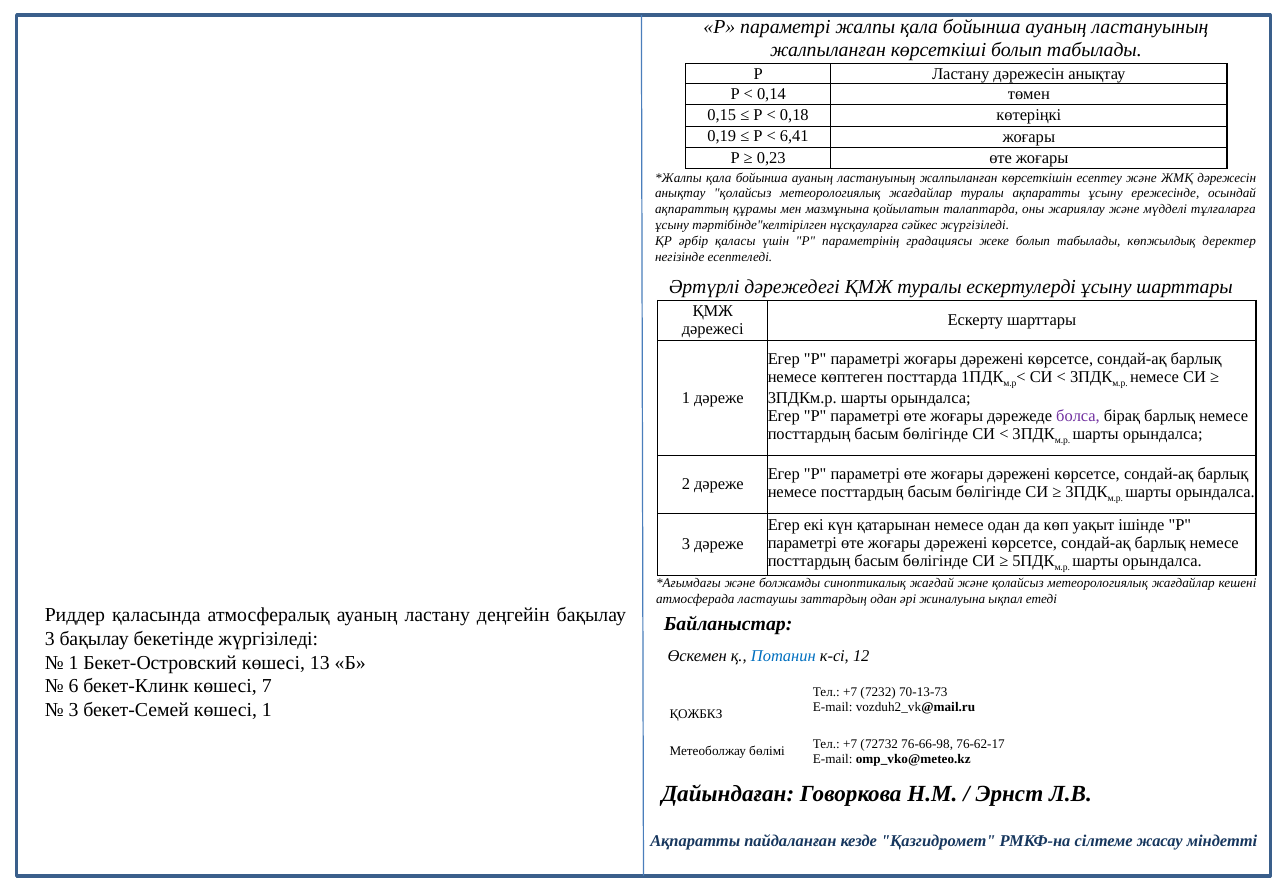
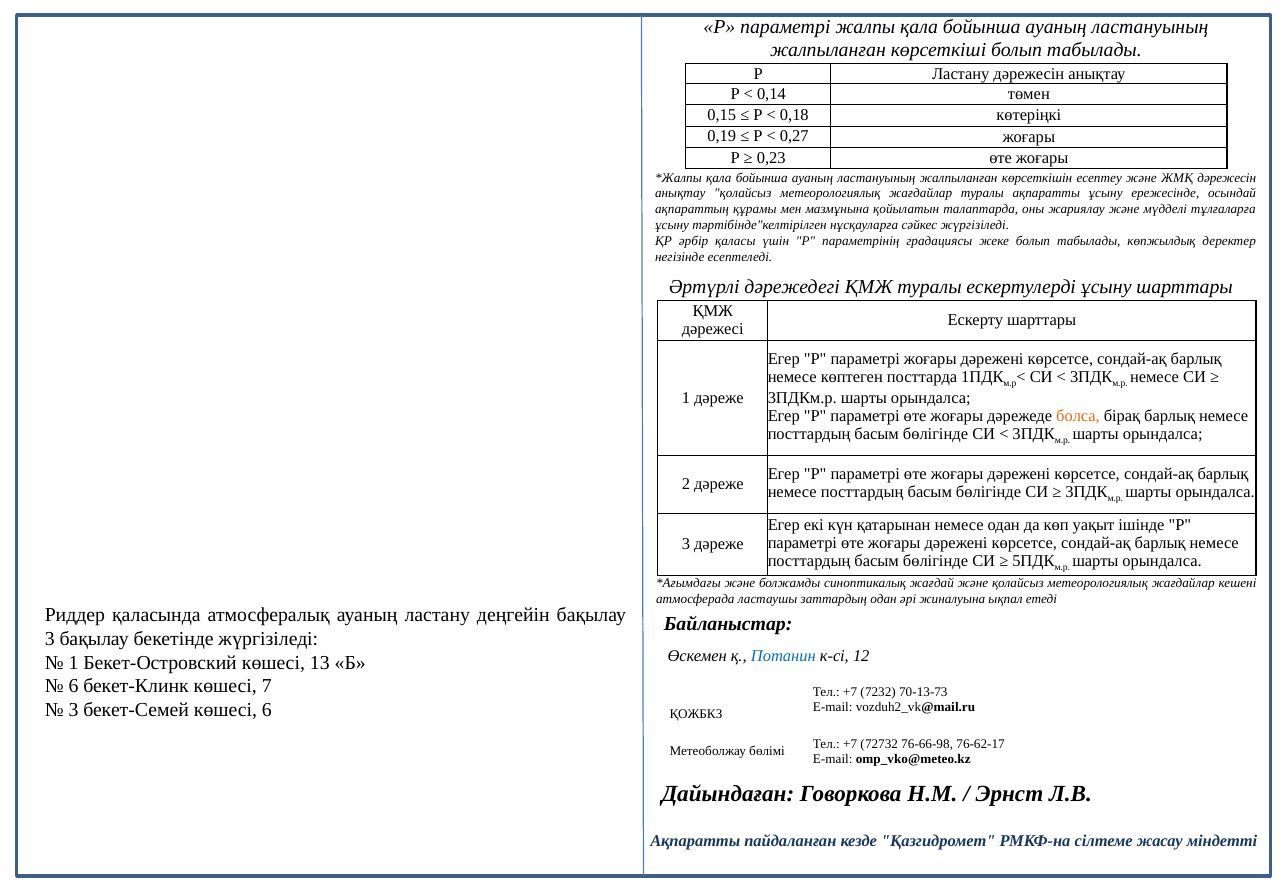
6,41: 6,41 -> 0,27 (794, 137)
болса colour: purple -> orange (1078, 416)
көшесі 1: 1 -> 6 (267, 710)
